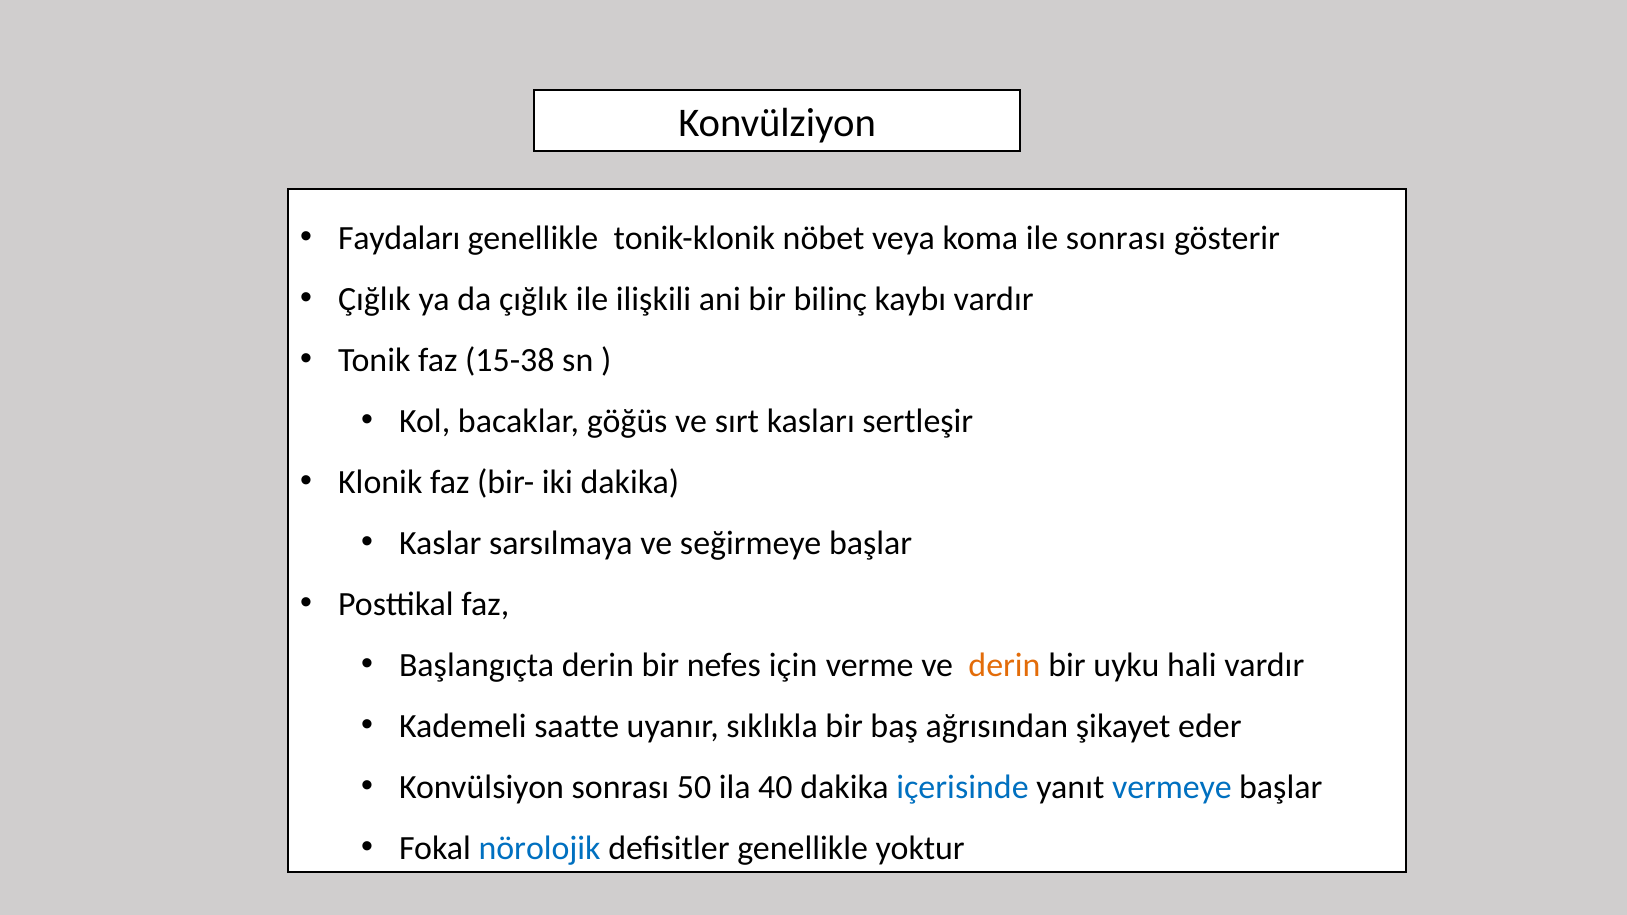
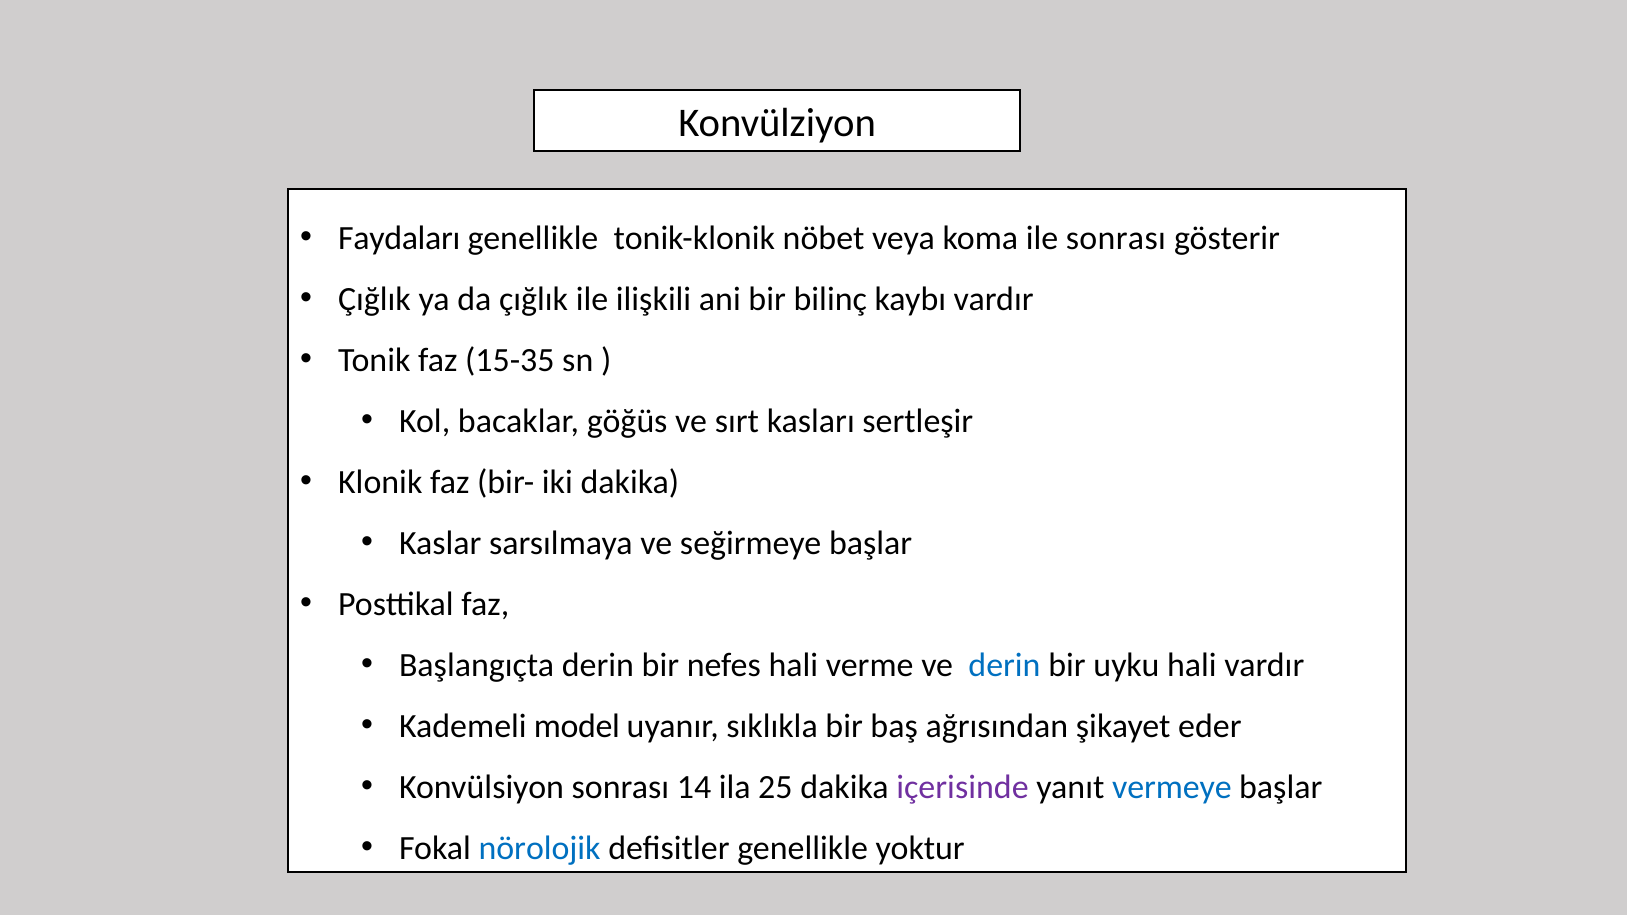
15-38: 15-38 -> 15-35 (510, 360)
nefes için: için -> hali (793, 665)
derin colour: orange -> blue (1004, 665)
saatte: saatte -> model (577, 726)
50: 50 -> 14 (694, 787)
40: 40 -> 25 (775, 787)
içerisinde colour: blue -> purple (962, 787)
